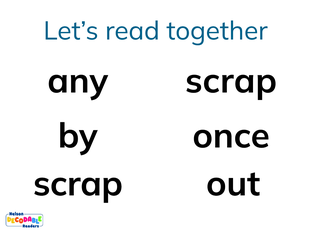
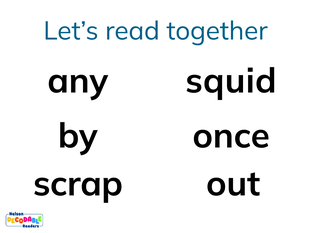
any scrap: scrap -> squid (231, 81)
